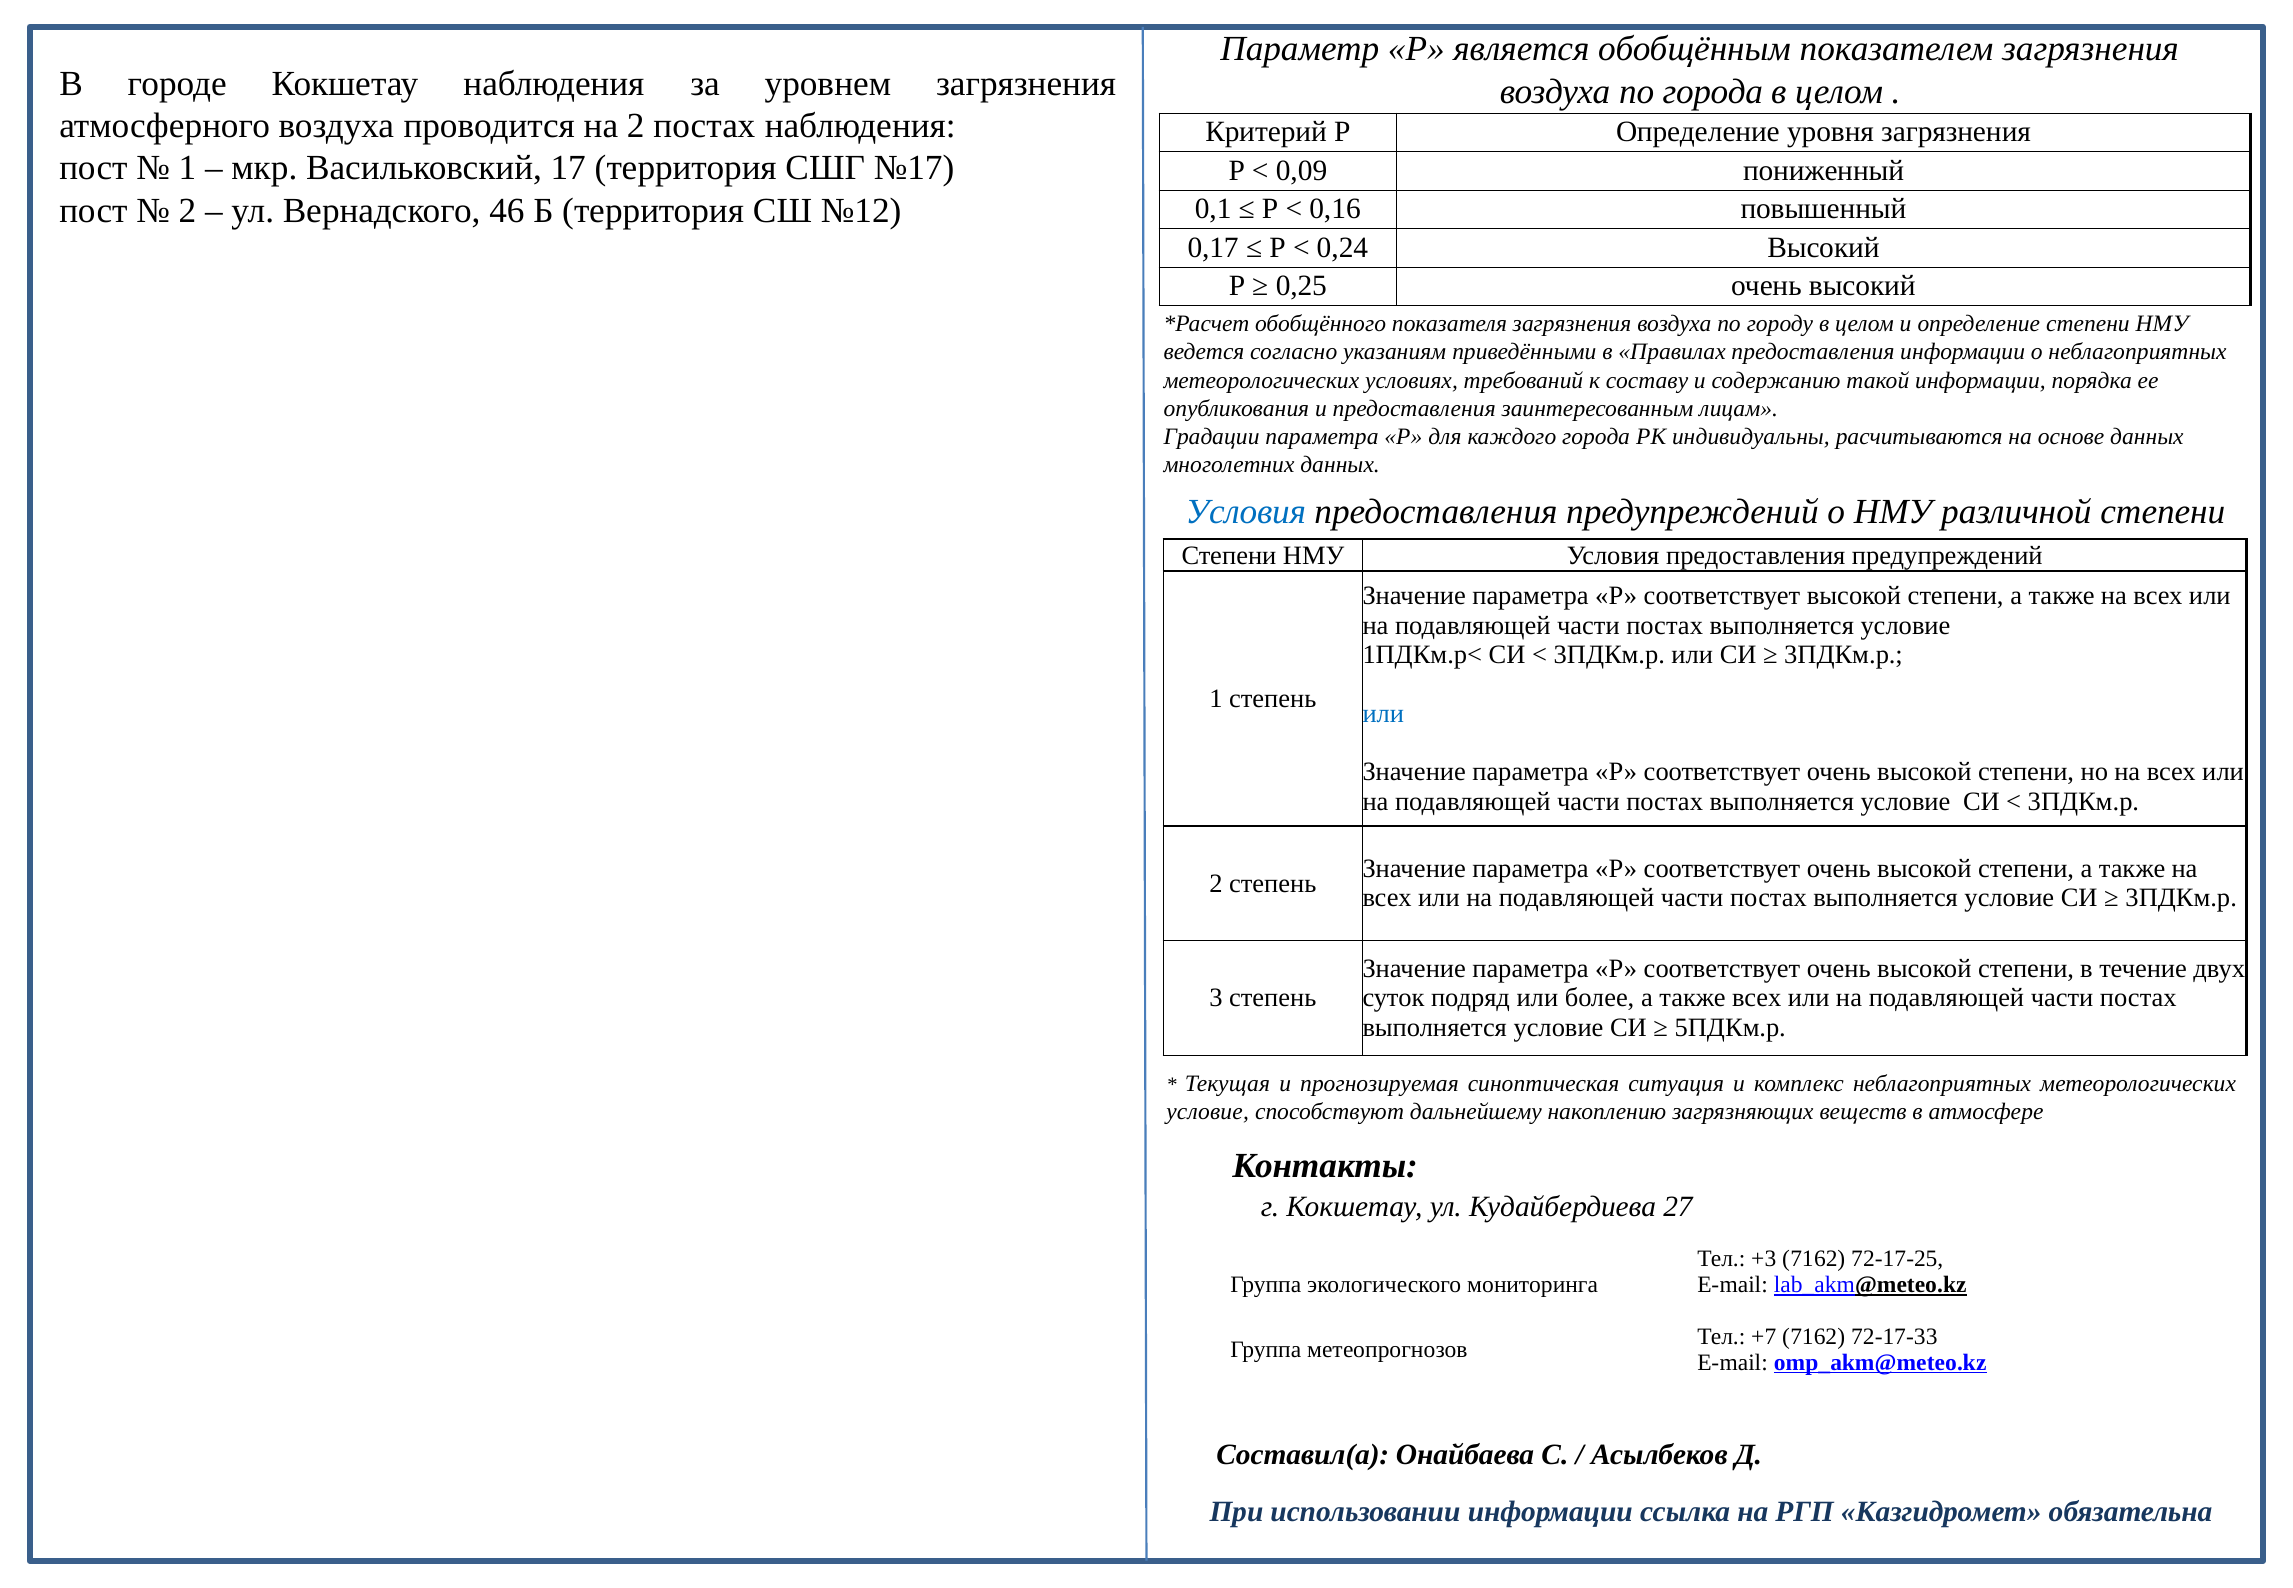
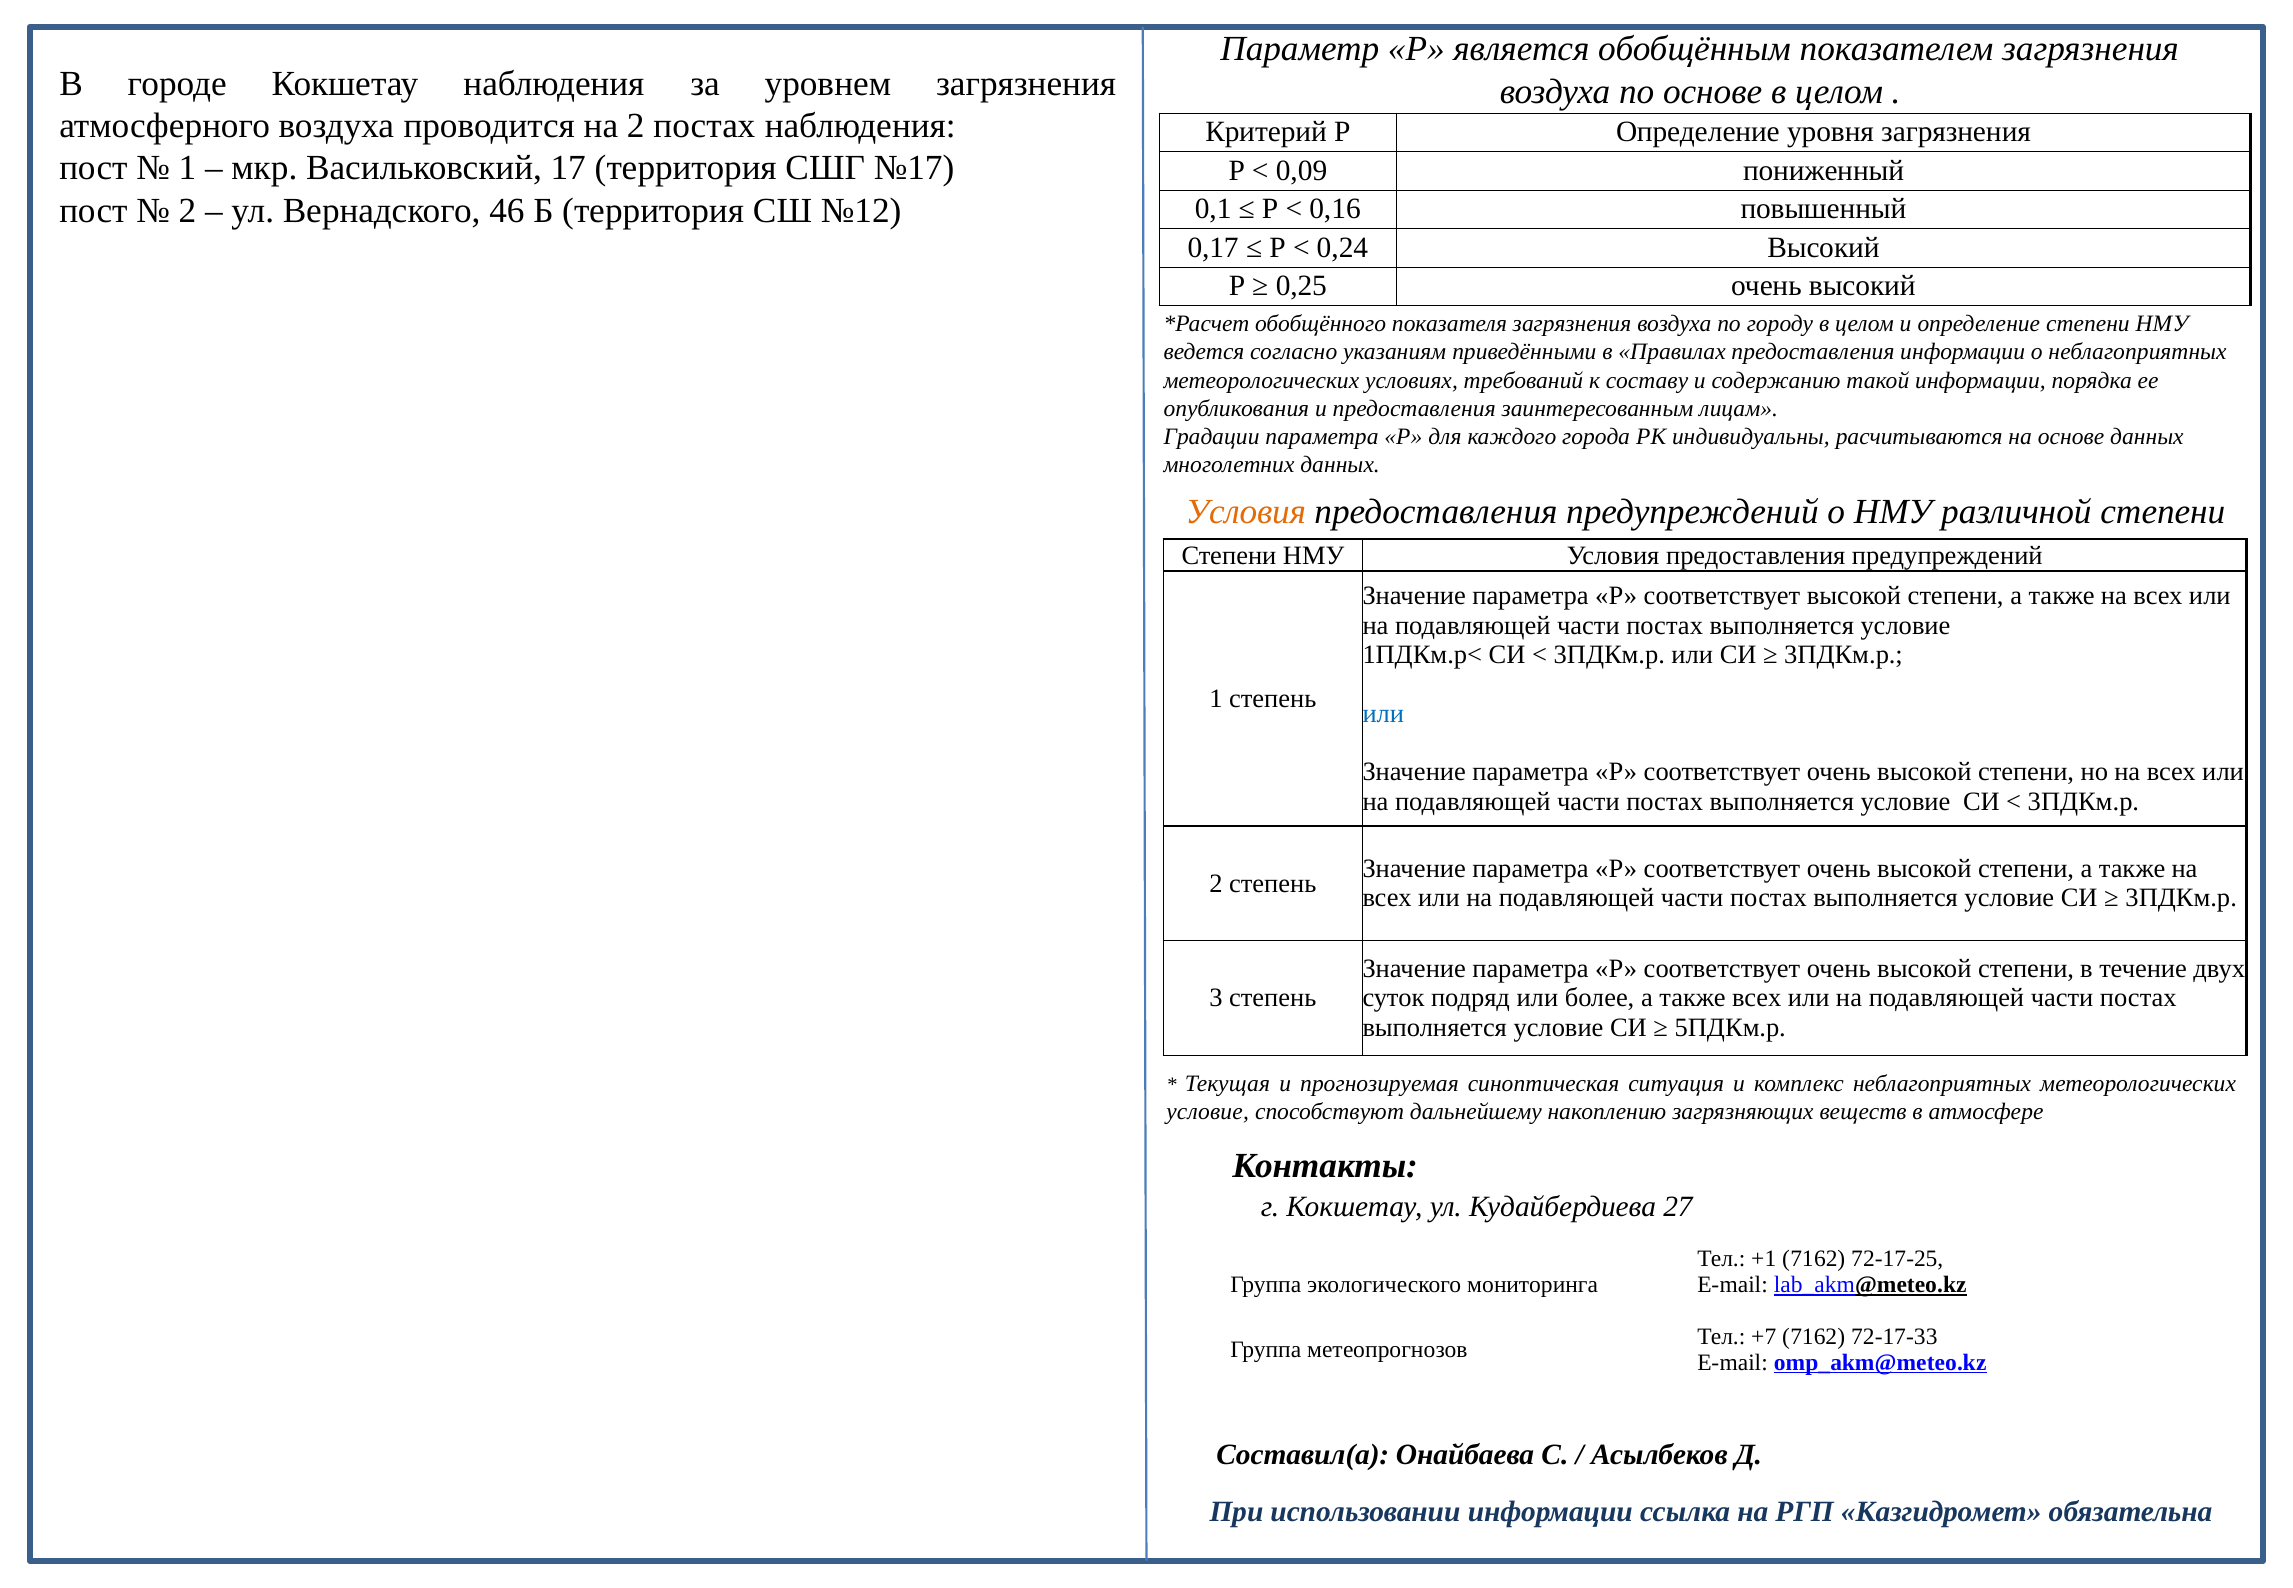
по города: города -> основе (1713, 92)
Условия colour: blue -> orange (1246, 511)
+3: +3 -> +1 (1764, 1258)
